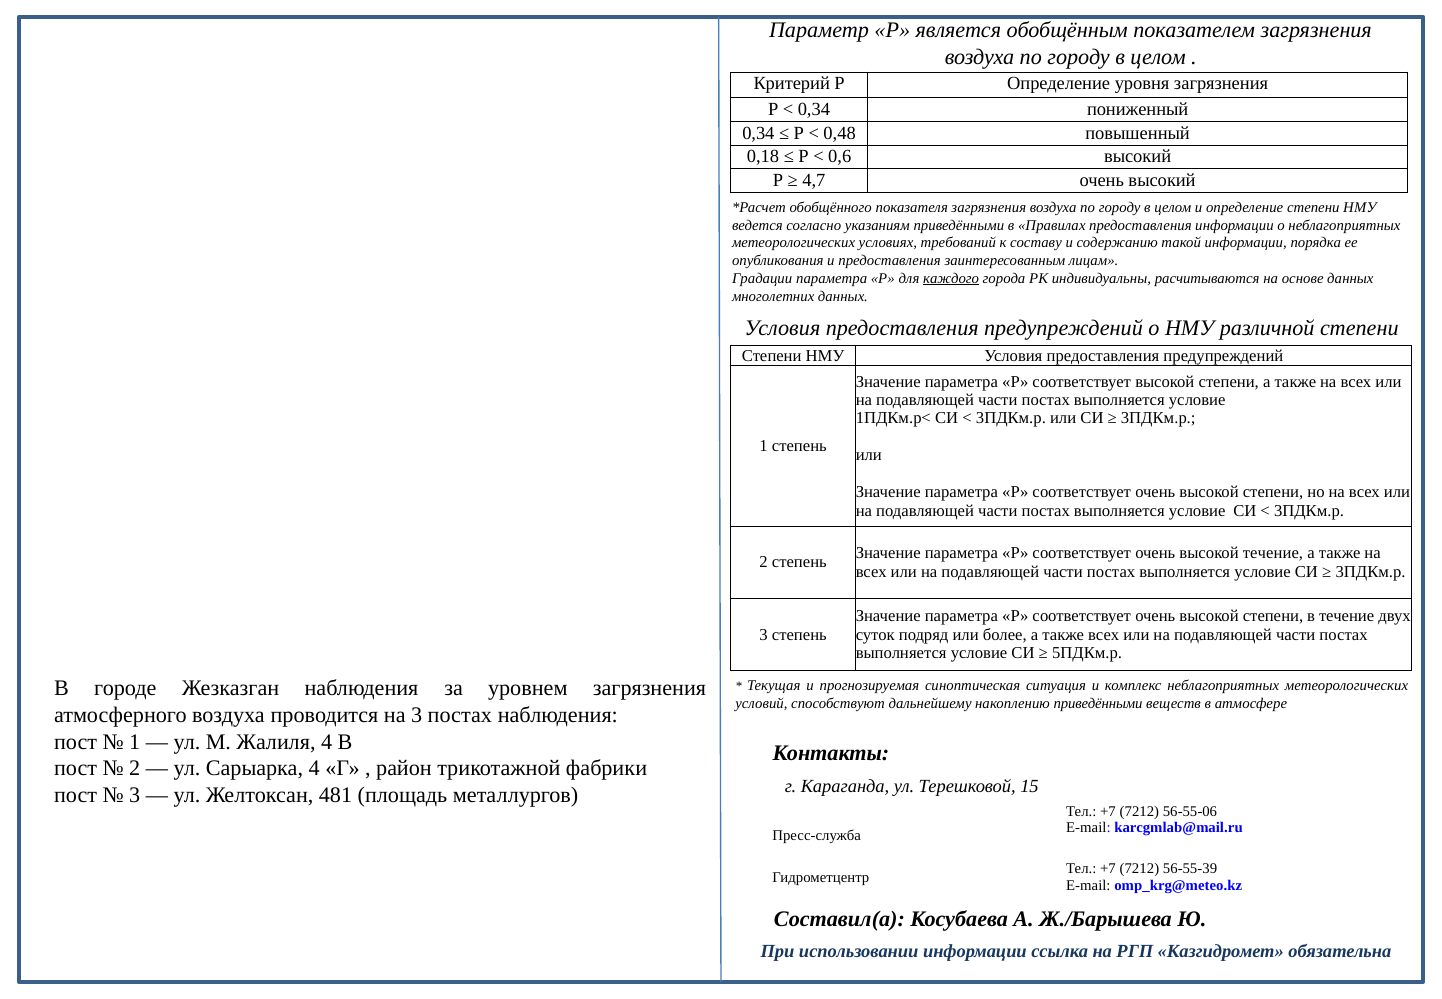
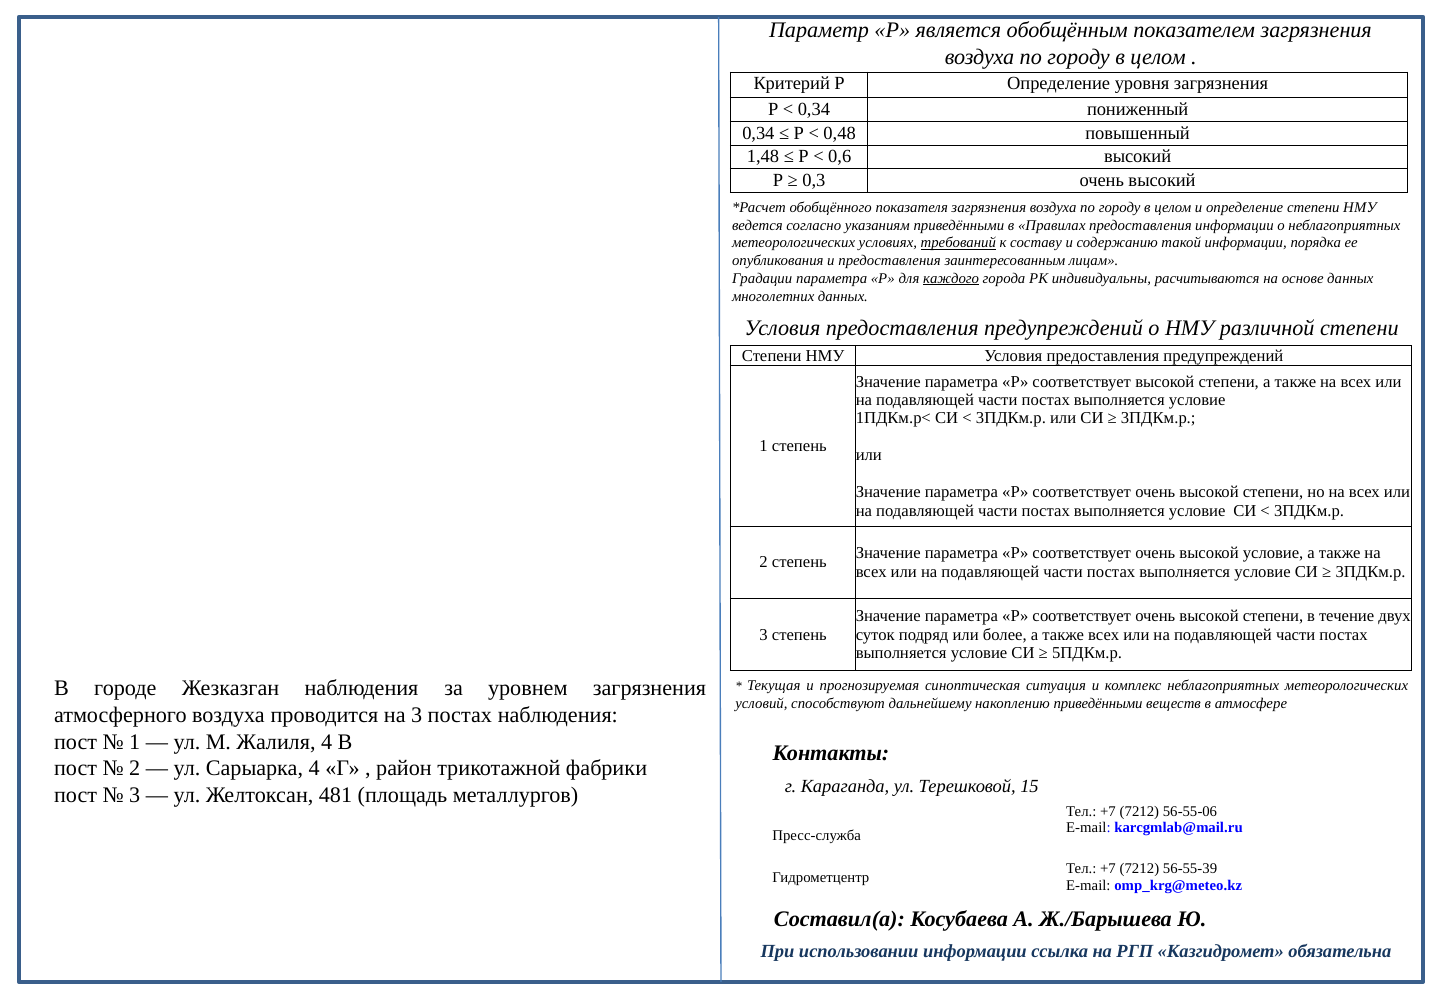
0,18: 0,18 -> 1,48 (763, 157)
4,7: 4,7 -> 0,3 (814, 180)
требований underline: none -> present (958, 243)
высокой течение: течение -> условие (1273, 553)
